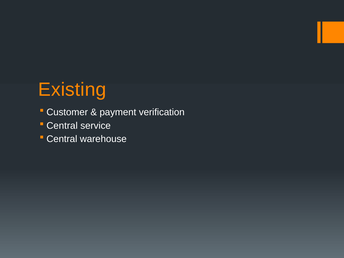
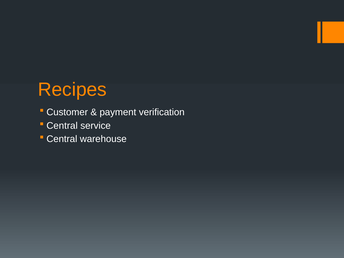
Existing: Existing -> Recipes (72, 90)
